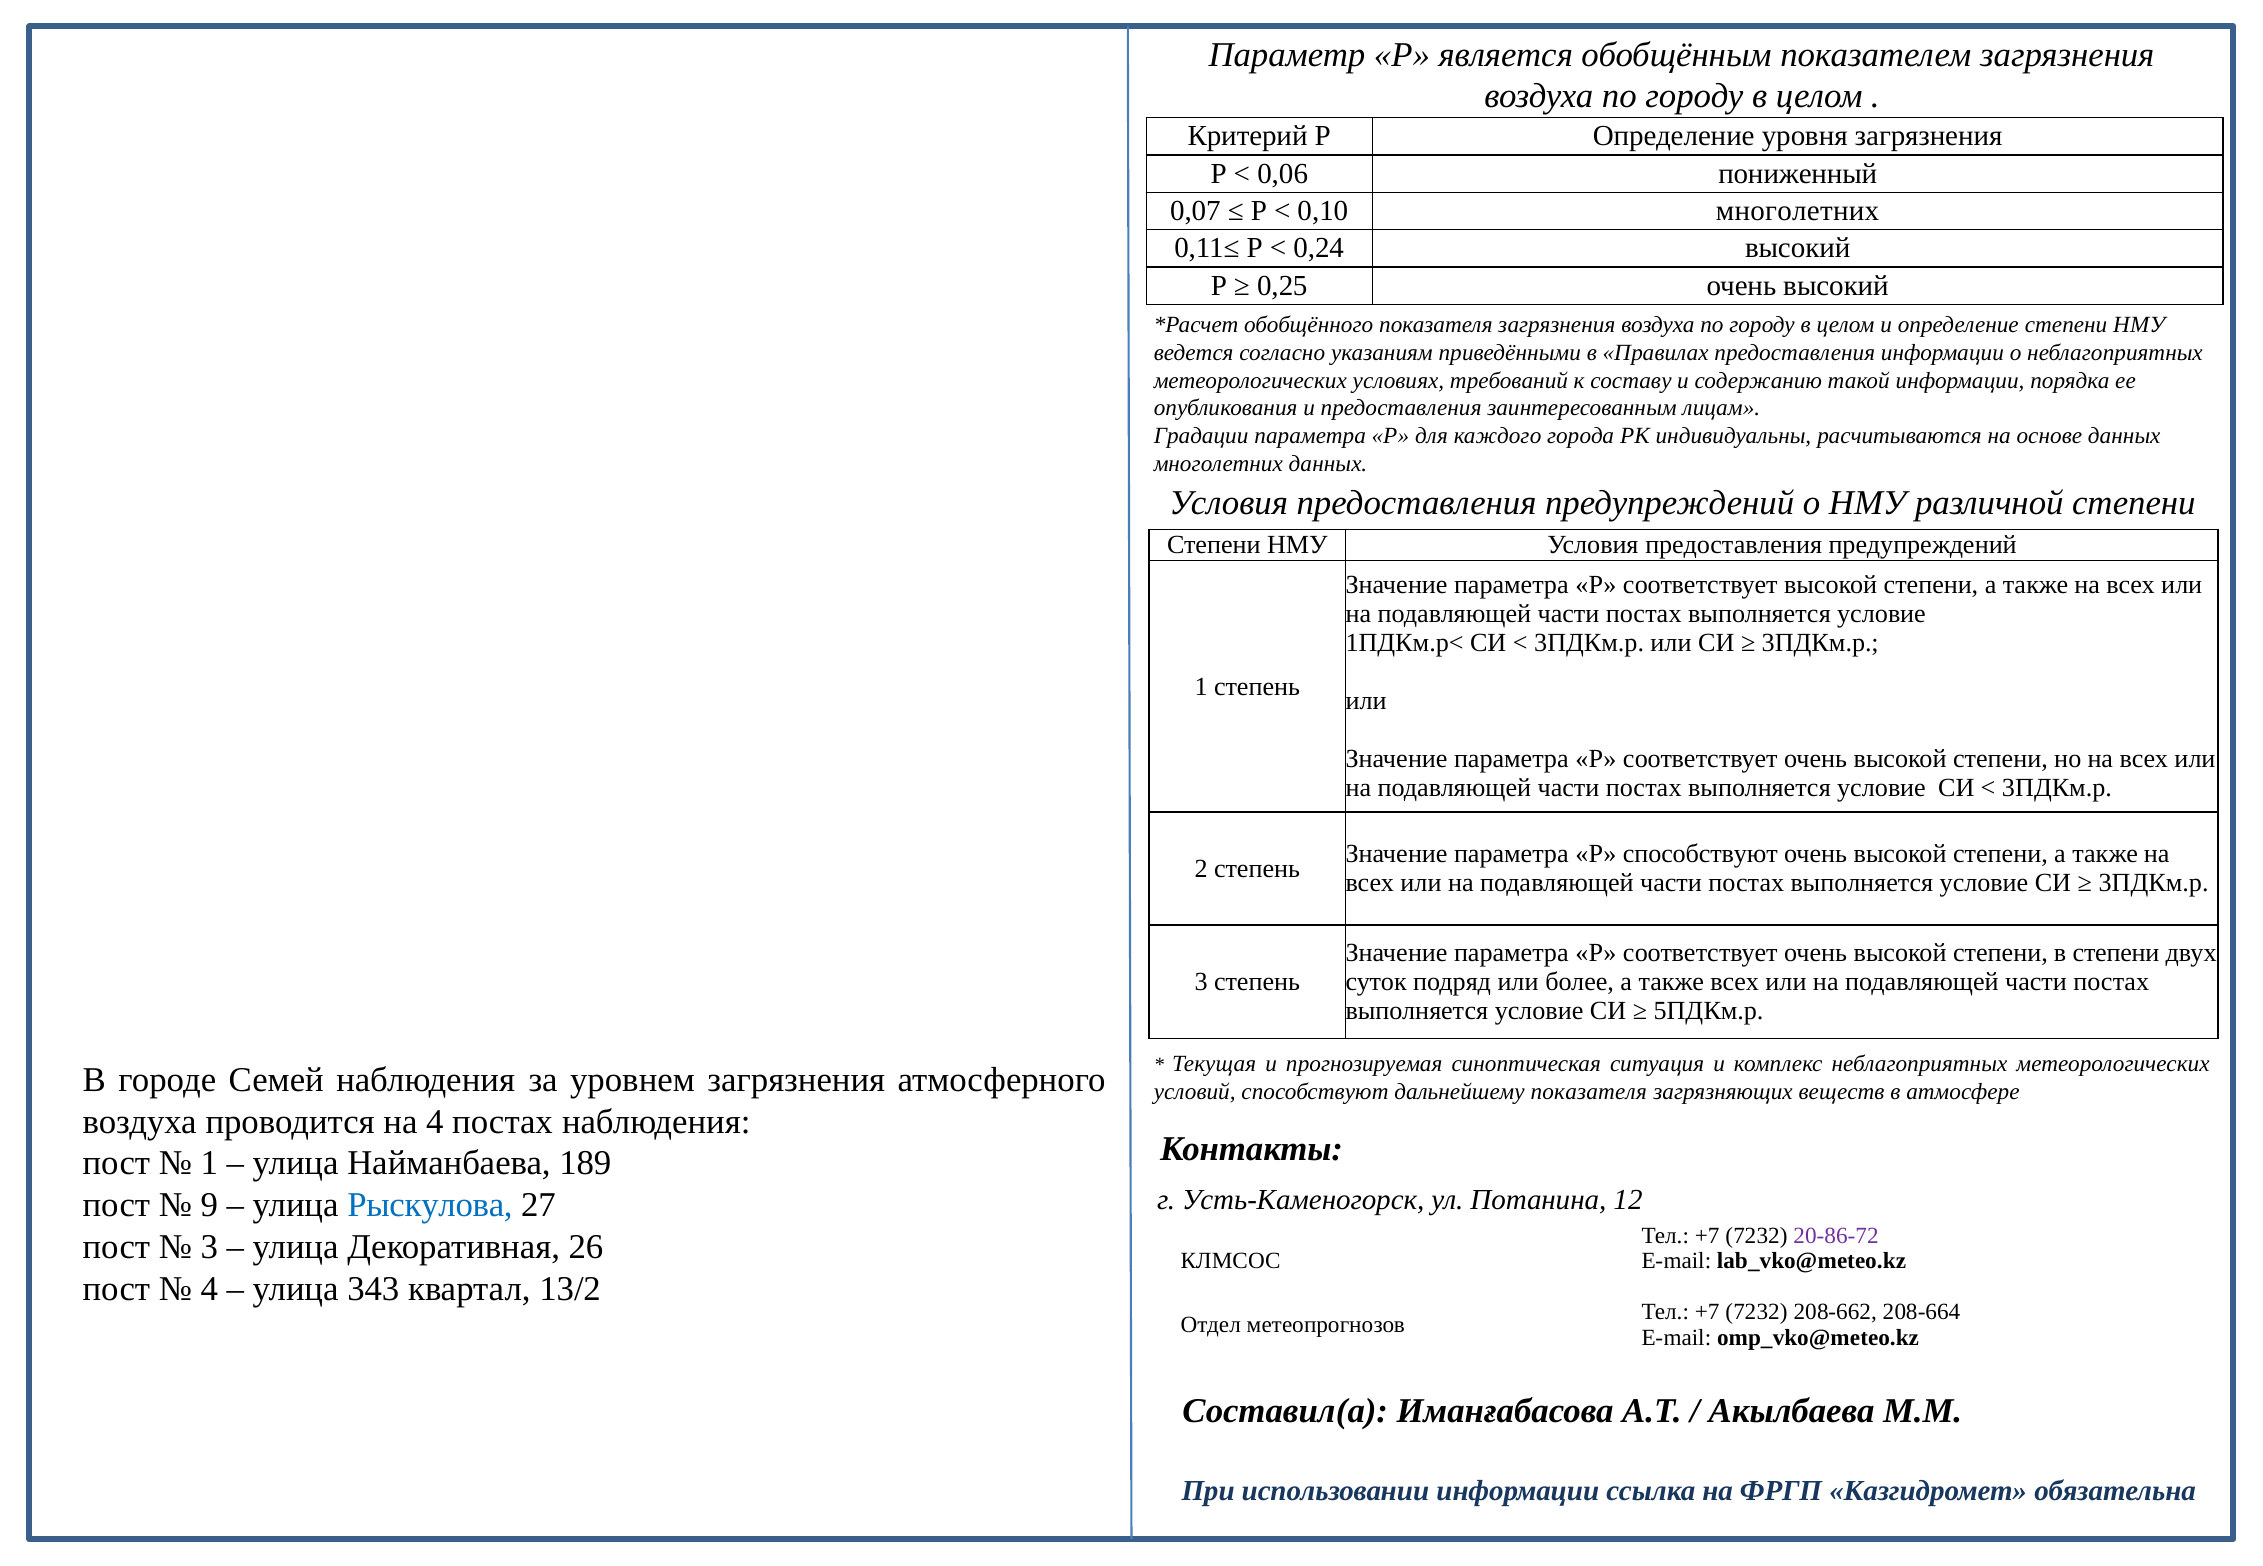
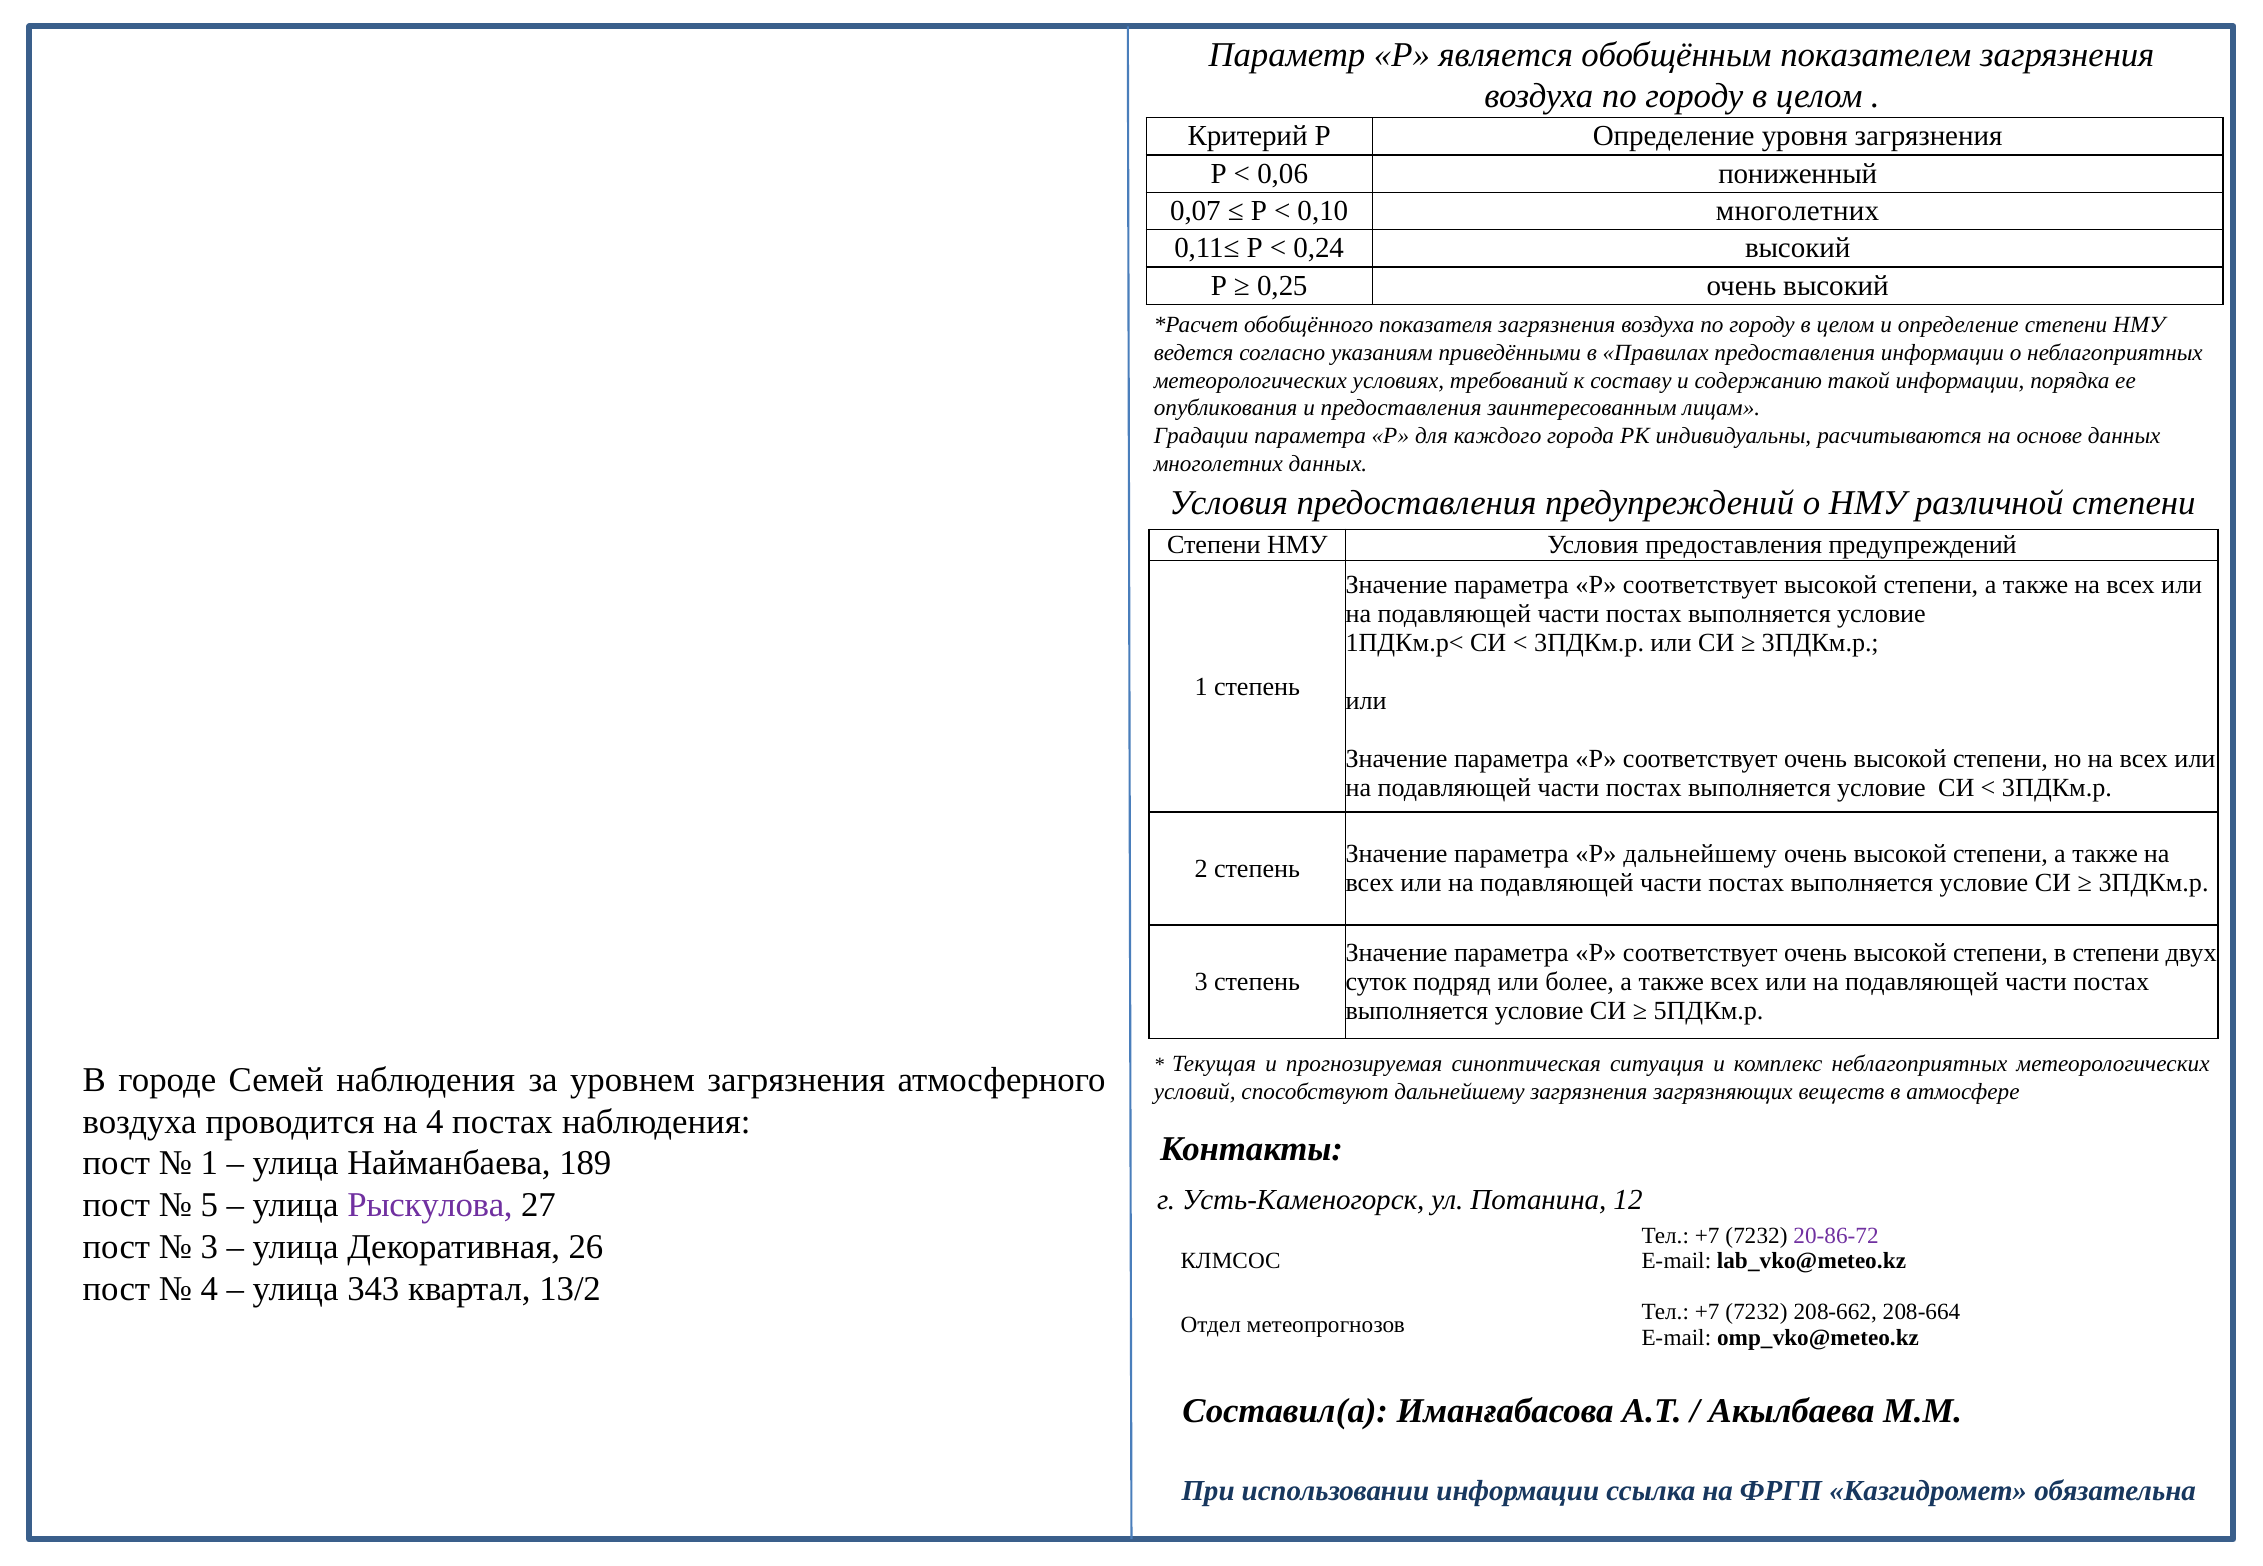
Р способствуют: способствуют -> дальнейшему (1700, 855)
дальнейшему показателя: показателя -> загрязнения (1589, 1092)
9: 9 -> 5 (209, 1206)
Рыскулова colour: blue -> purple (430, 1206)
